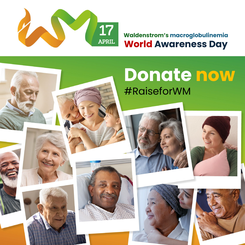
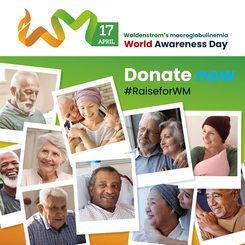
now colour: yellow -> light blue (216, 75)
